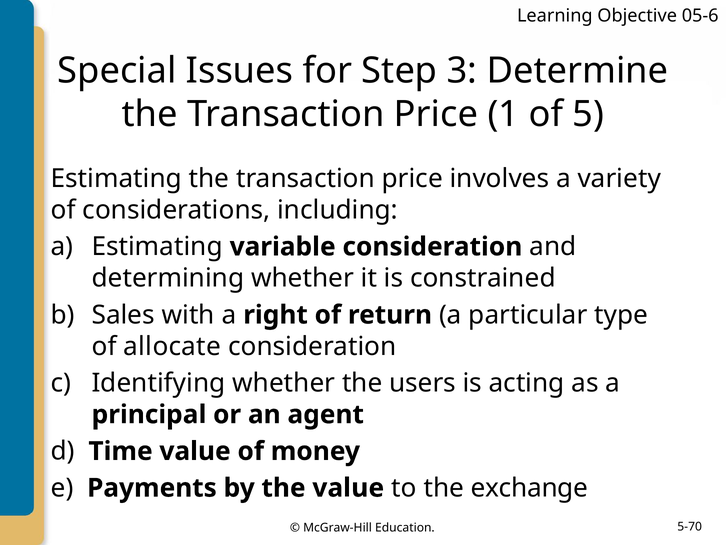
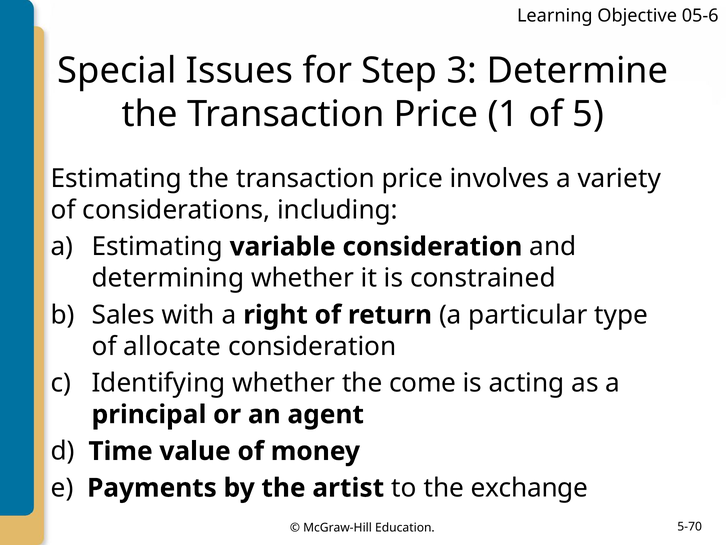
users: users -> come (423, 383)
the value: value -> artist (348, 488)
